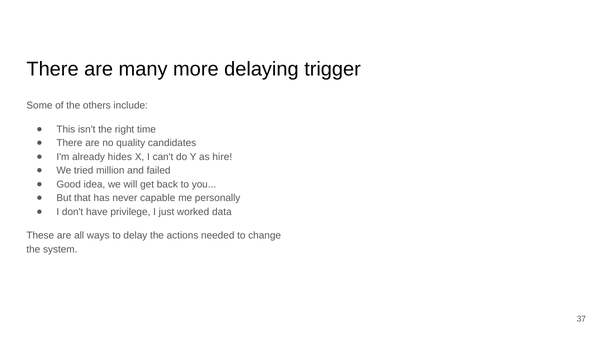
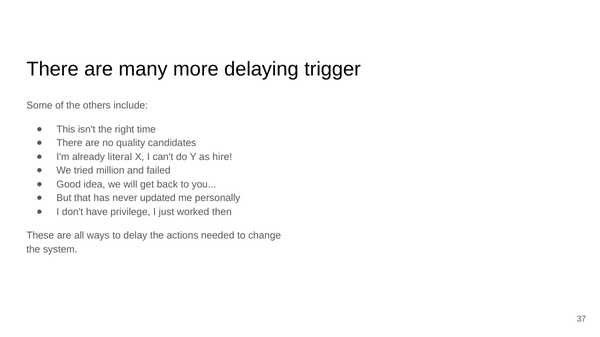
hides: hides -> literal (120, 157)
capable: capable -> updated (158, 198)
data: data -> then (222, 212)
